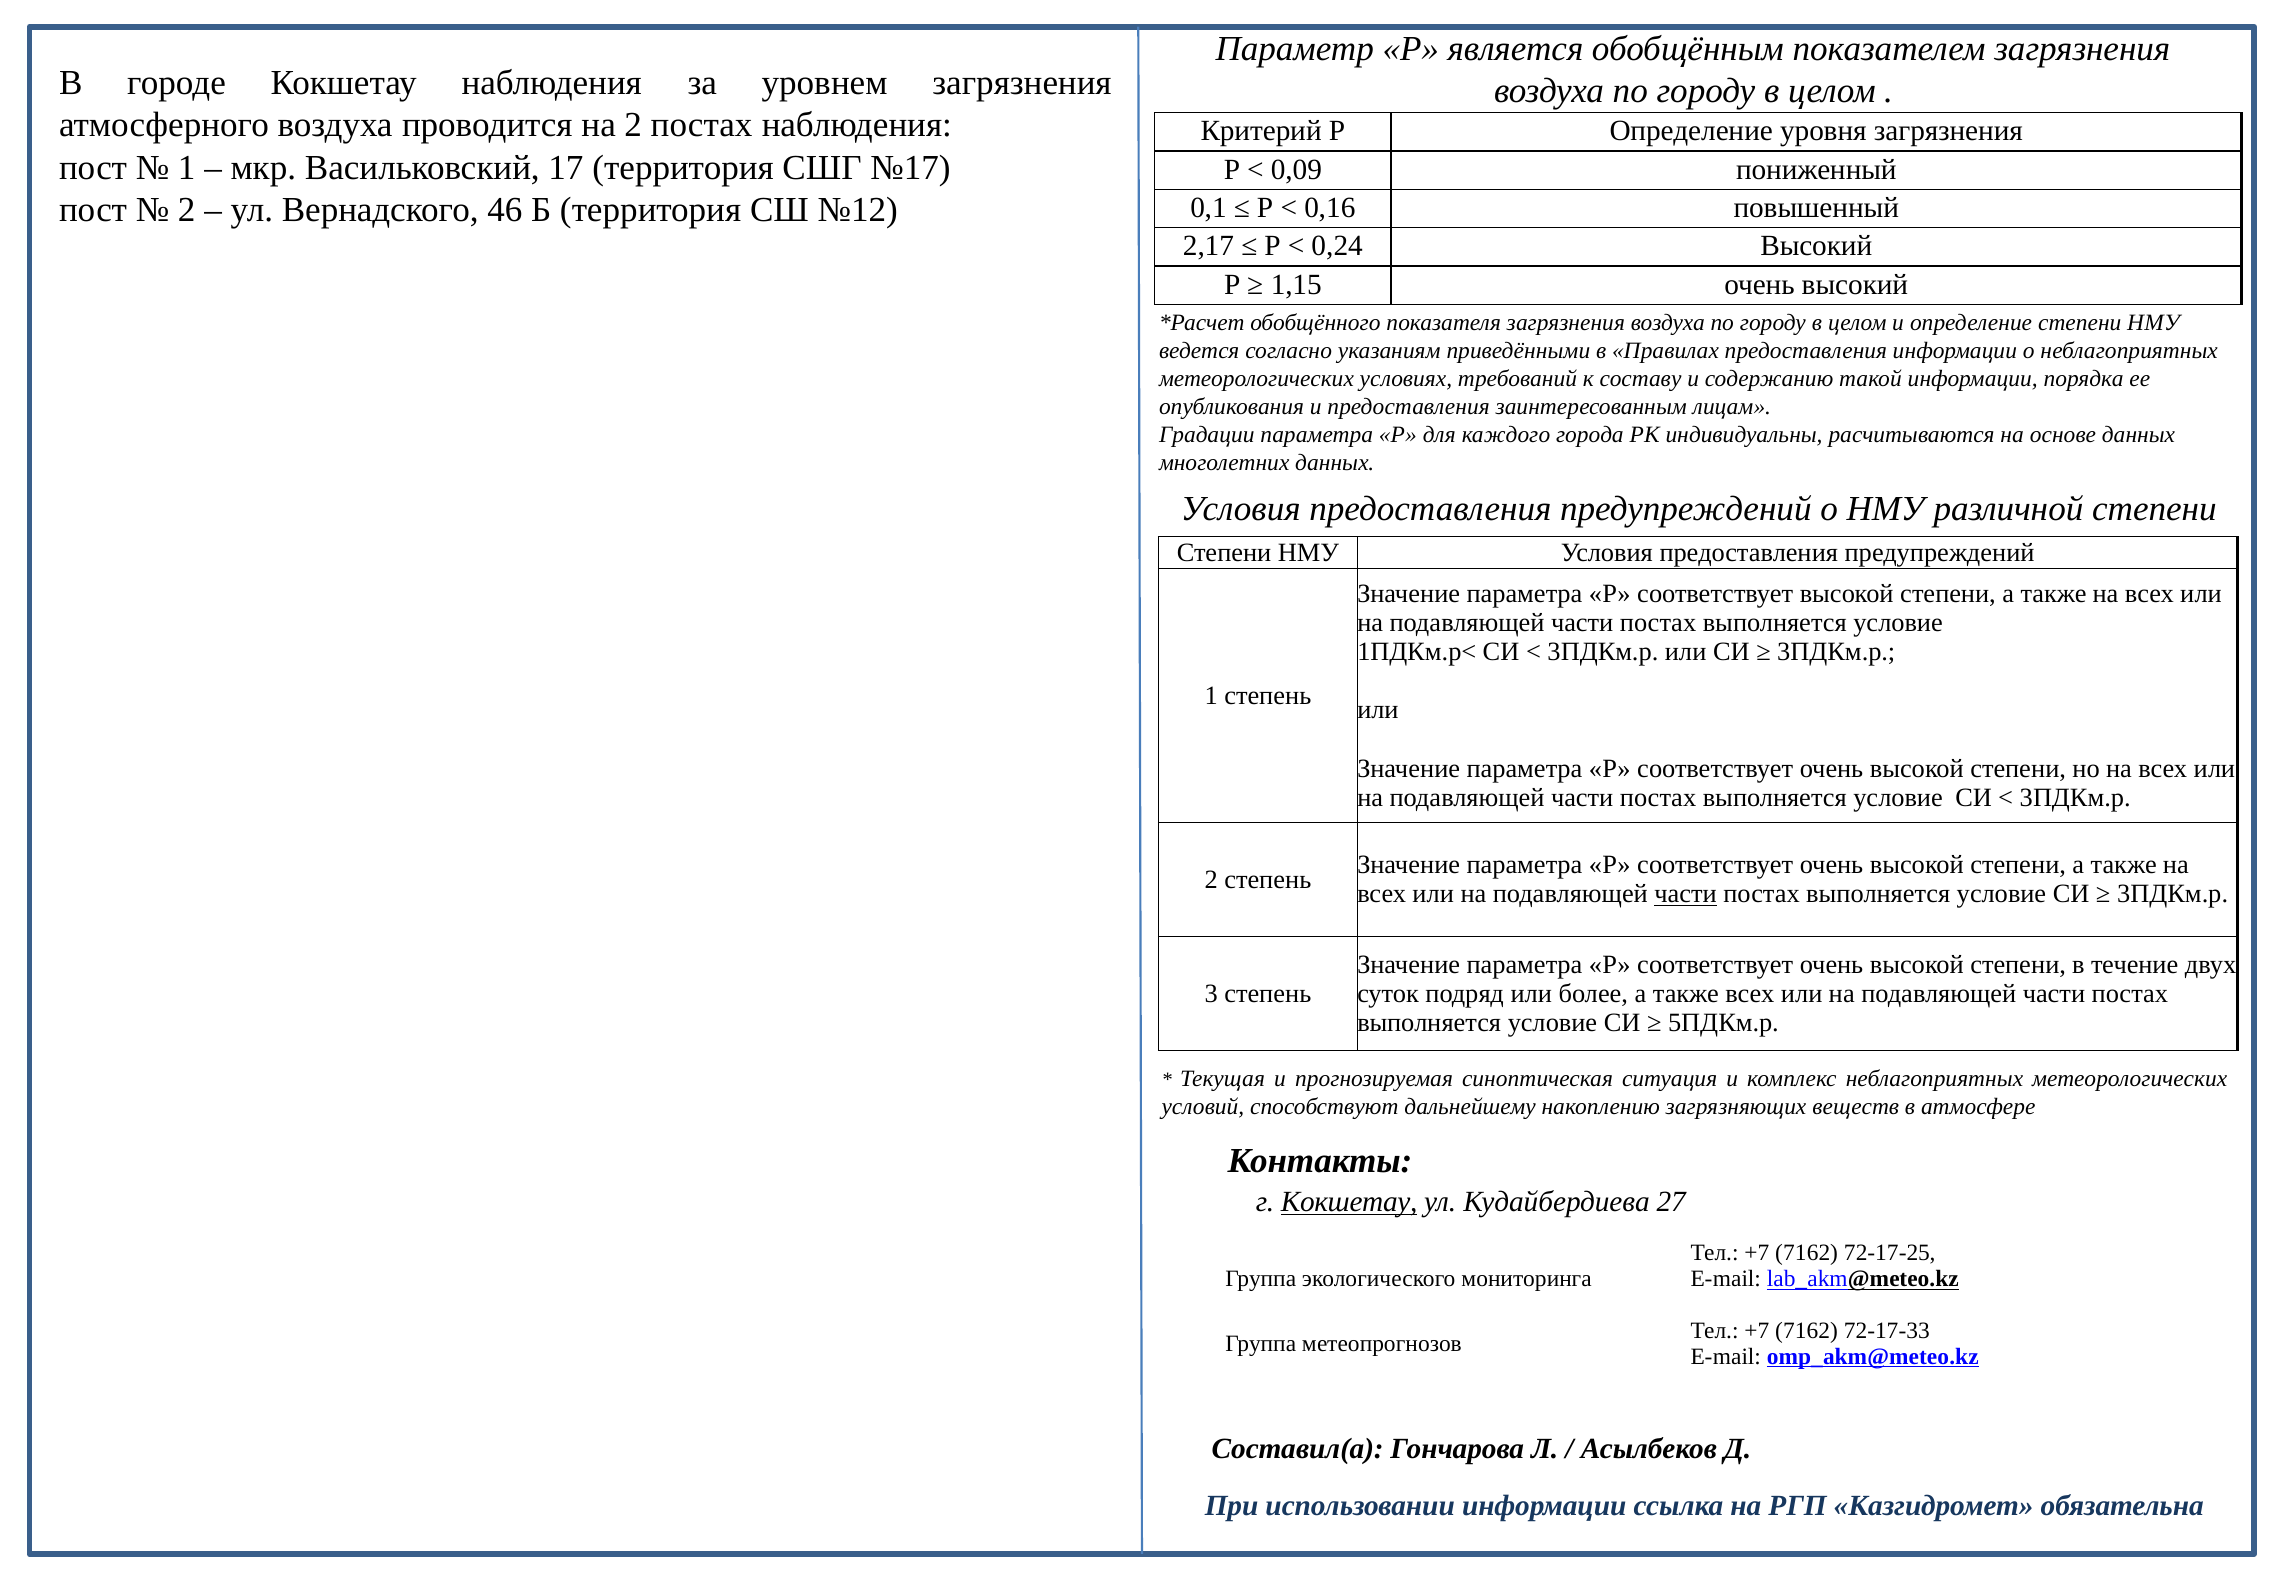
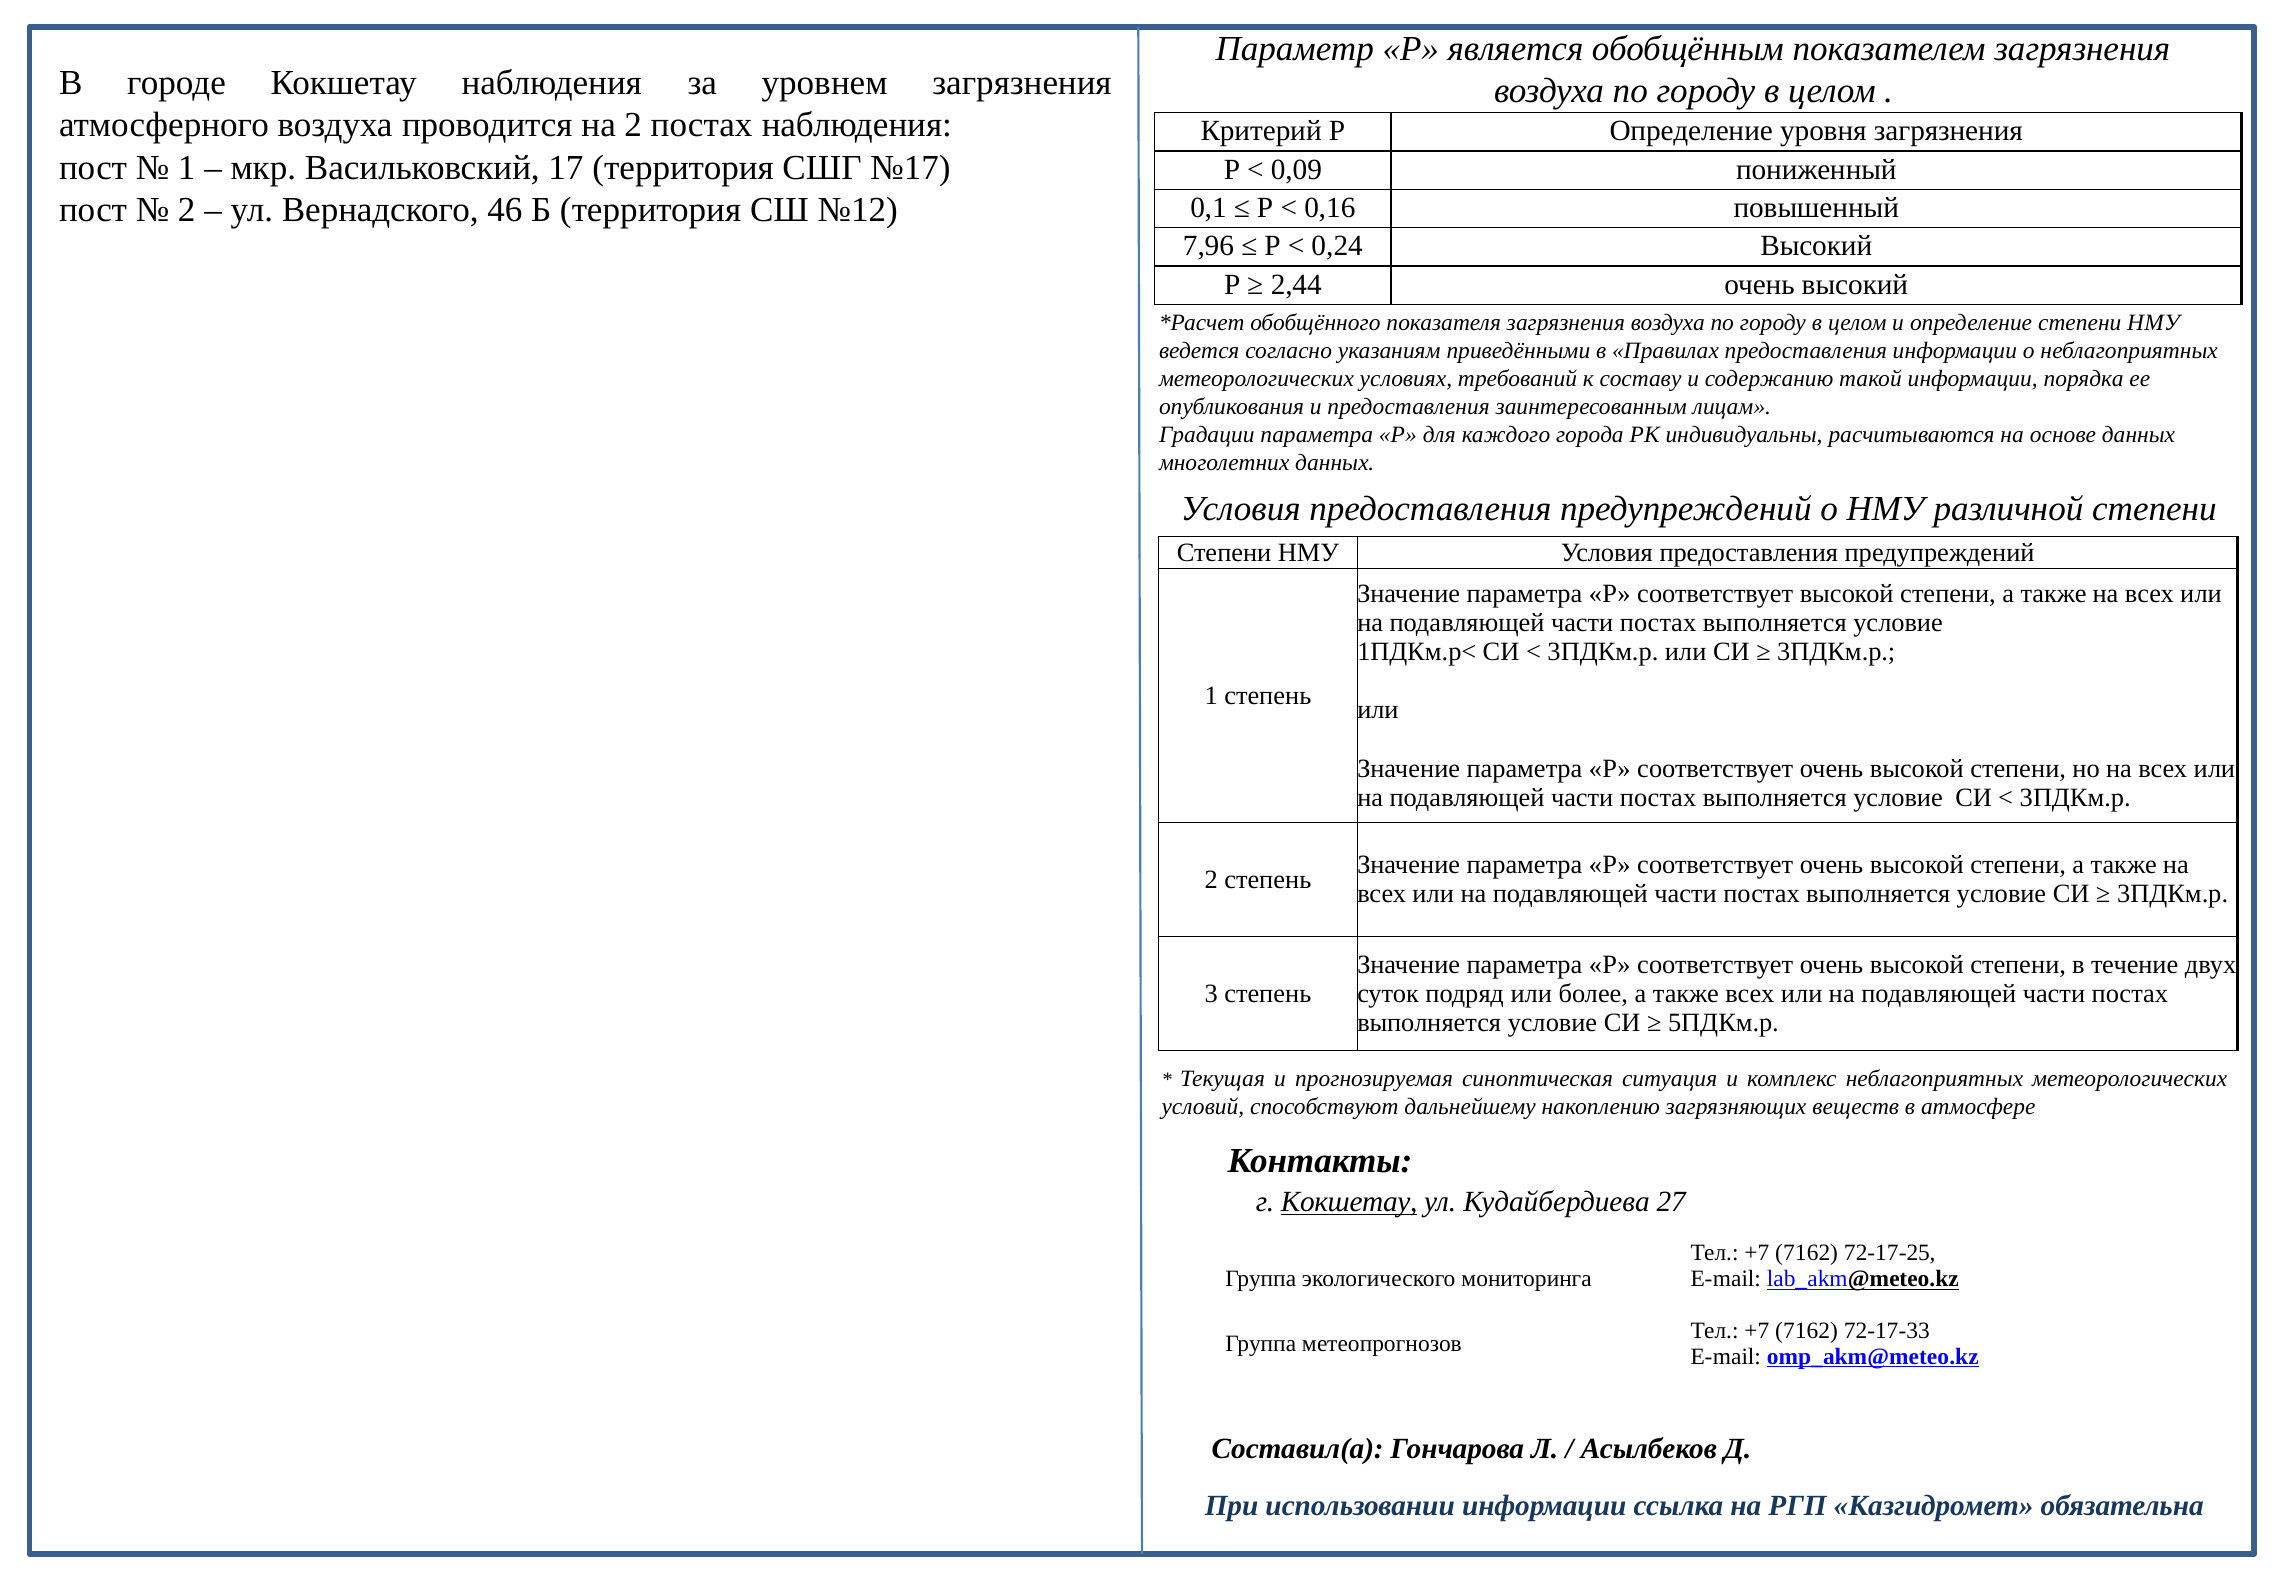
2,17: 2,17 -> 7,96 (1208, 246)
1,15: 1,15 -> 2,44 (1296, 285)
части underline: present -> none (1686, 894)
